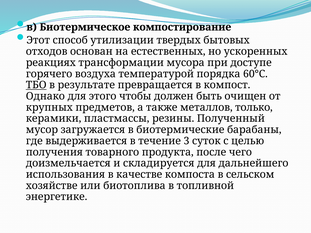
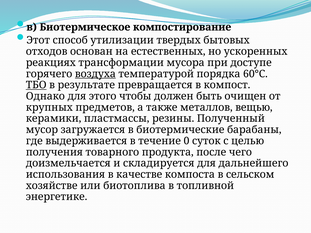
воздуха underline: none -> present (95, 74)
только: только -> вещью (254, 107)
3: 3 -> 0 (186, 141)
